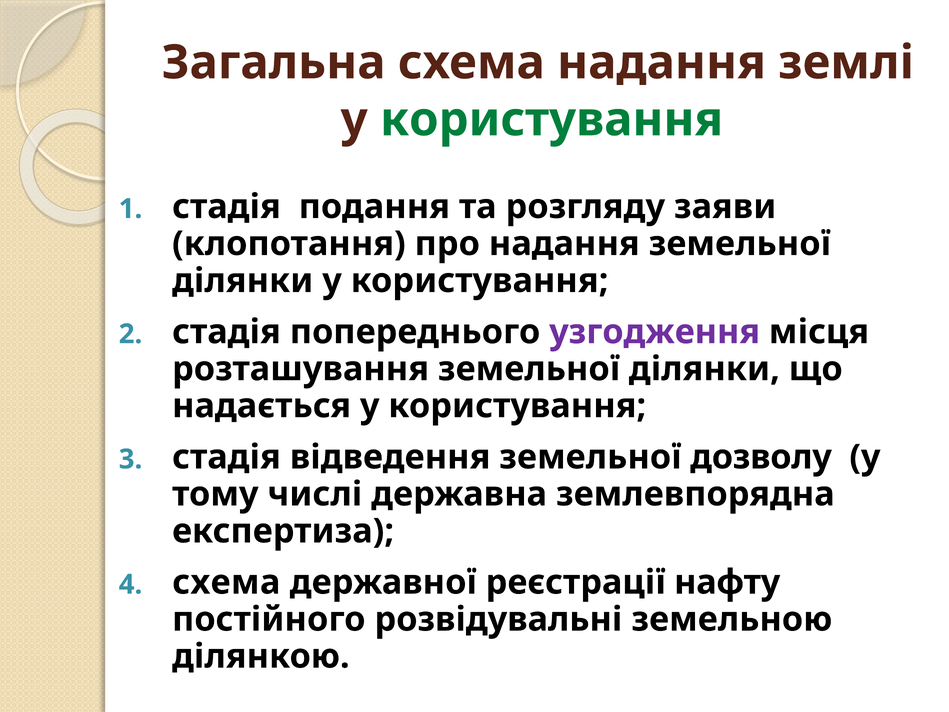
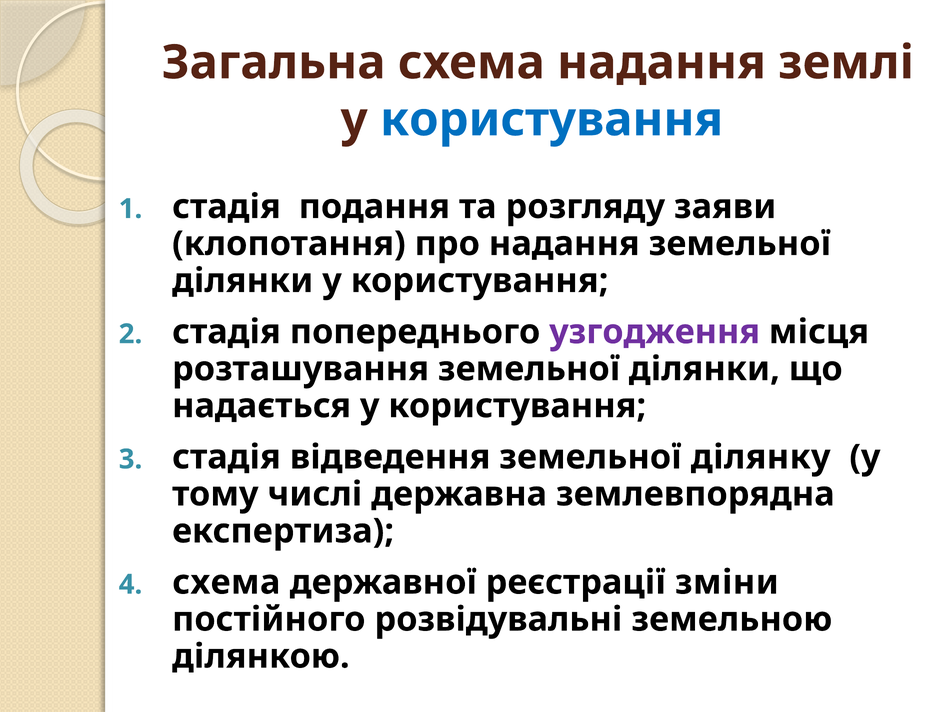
користування colour: green -> blue (552, 120)
дозволу: дозволу -> ділянку (761, 457)
нафту: нафту -> зміни (727, 582)
